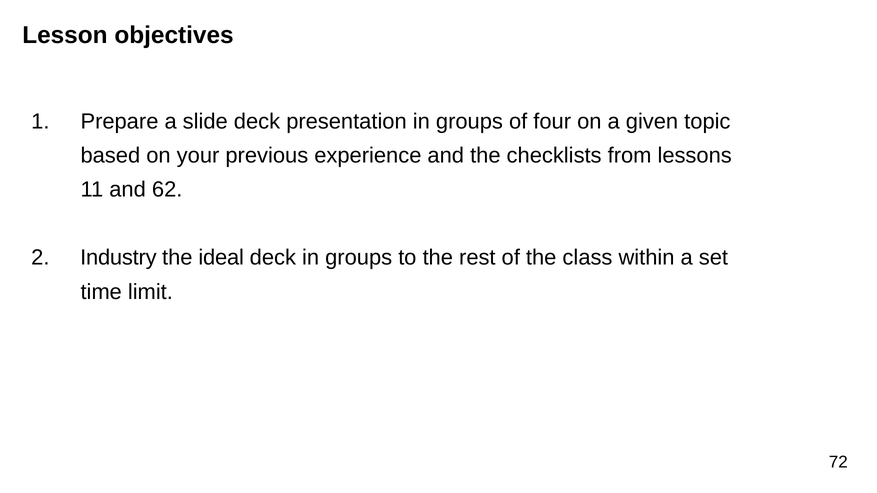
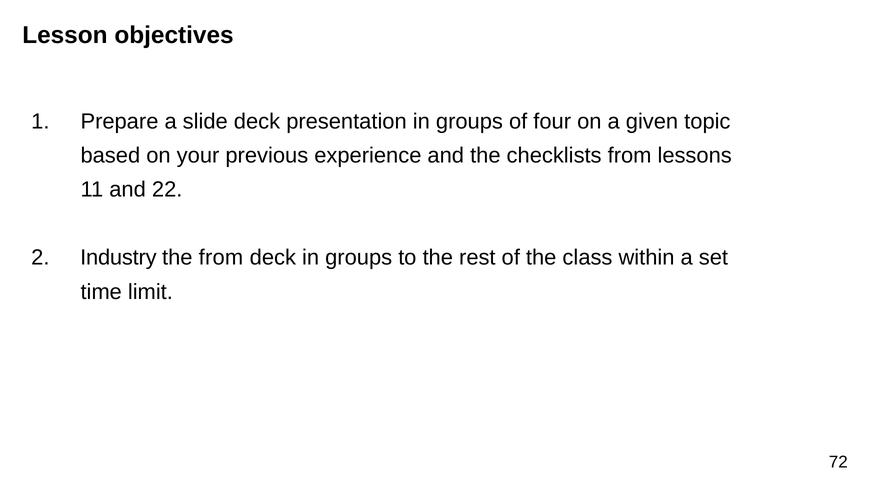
62: 62 -> 22 (167, 190)
the ideal: ideal -> from (221, 258)
